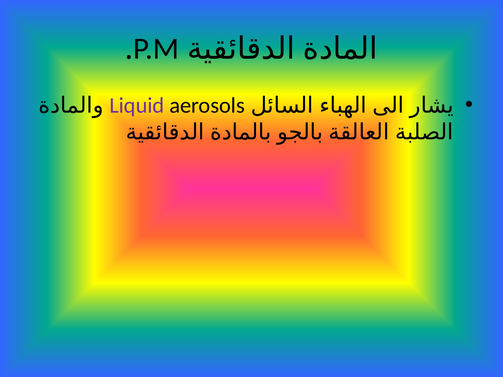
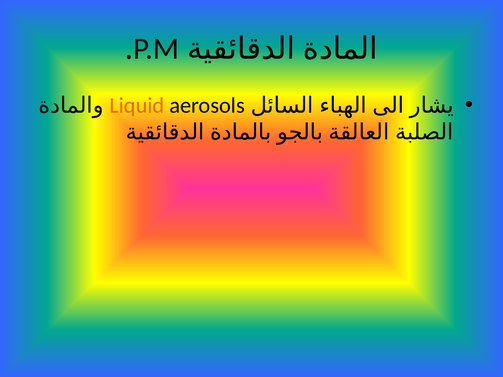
Liquid colour: purple -> orange (137, 106)
